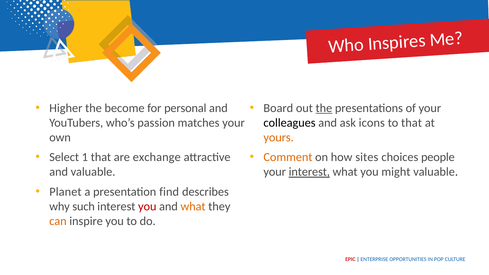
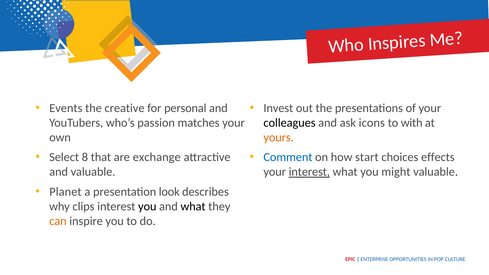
Higher: Higher -> Events (66, 108)
become: become -> creative (125, 108)
Board: Board -> Invest (278, 108)
the underline: present -> none (324, 108)
to that: that -> with (412, 123)
1: 1 -> 8 (85, 157)
Comment colour: orange -> blue (288, 157)
sites: sites -> start (367, 157)
people: people -> effects (438, 157)
find: find -> look (169, 192)
such: such -> clips (84, 206)
you colour: red -> black (147, 206)
what colour: orange -> black (193, 206)
